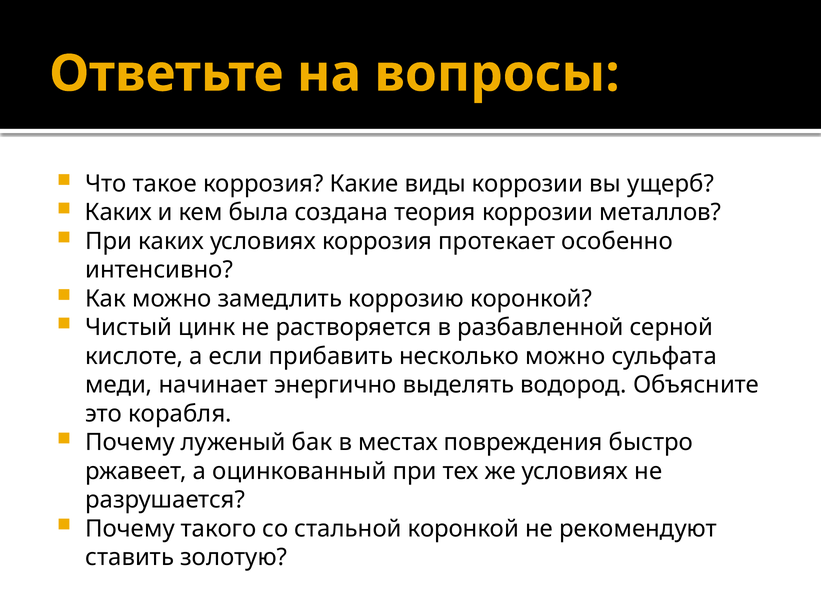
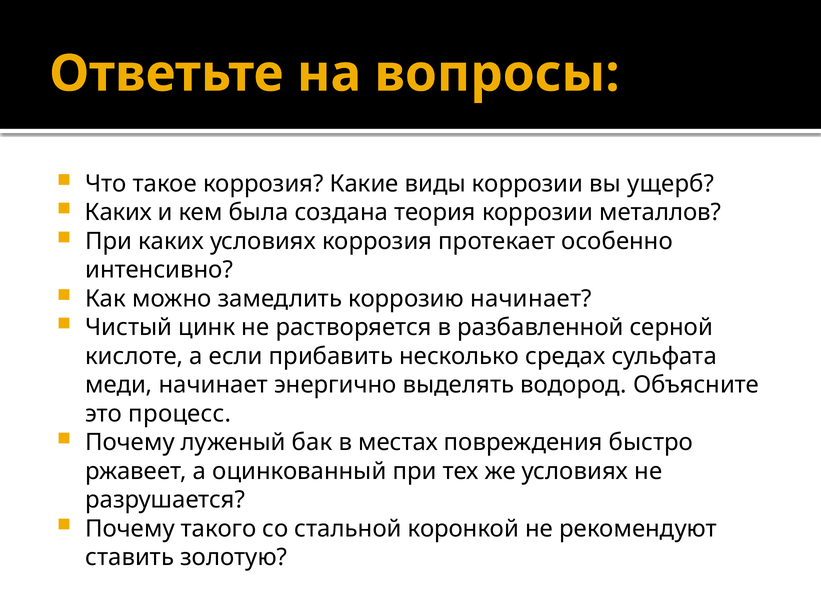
коррозию коронкой: коронкой -> начинает (531, 299)
несколько можно: можно -> средах (565, 356)
корабля: корабля -> процесс (180, 414)
